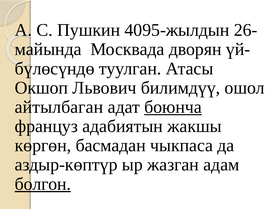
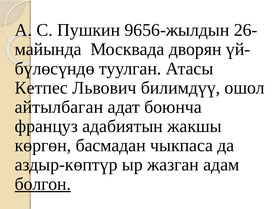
4095-жылдын: 4095-жылдын -> 9656-жылдын (177, 30)
Окшоп: Окшоп -> Кетпес (41, 88)
боюнча underline: present -> none (173, 107)
